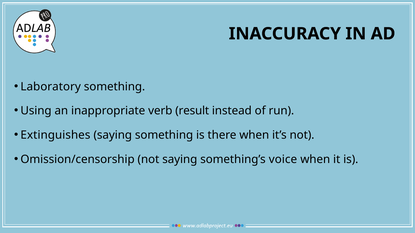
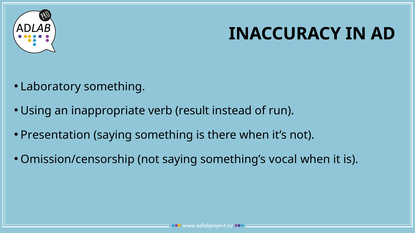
Extinguishes: Extinguishes -> Presentation (55, 135)
voice: voice -> vocal (283, 160)
